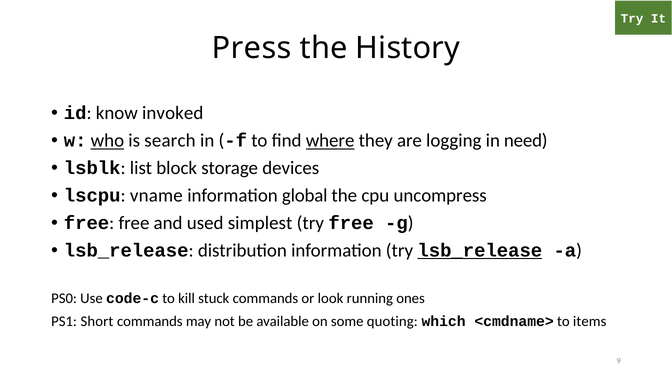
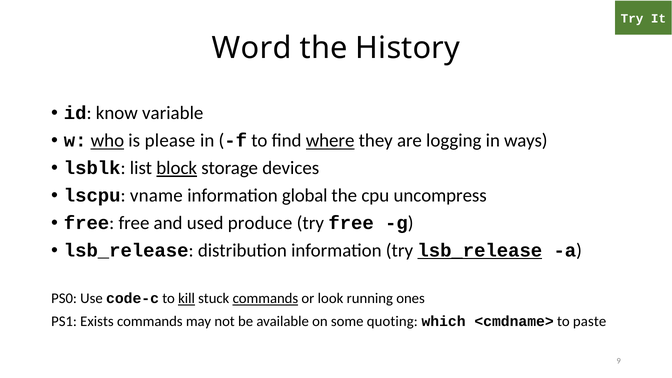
Press: Press -> Word (252, 48)
invoked: invoked -> variable (173, 113)
search: search -> please (170, 141)
need: need -> ways (526, 141)
block underline: none -> present (177, 168)
simplest: simplest -> produce (260, 223)
kill underline: none -> present (187, 299)
commands underline: none -> present (265, 299)
Short: Short -> Exists (97, 321)
items: items -> paste (590, 321)
